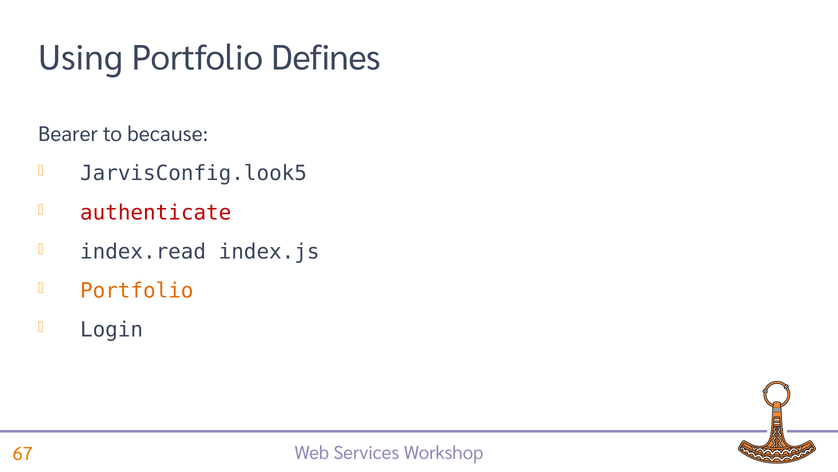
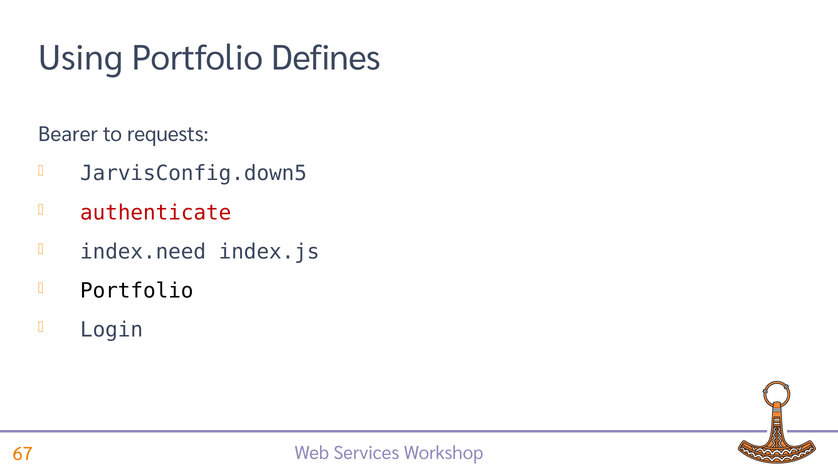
because: because -> requests (168, 134)
JarvisConfig.look5: JarvisConfig.look5 -> JarvisConfig.down5 (194, 173)
index.read: index.read -> index.need (143, 251)
Portfolio colour: orange -> black (137, 291)
